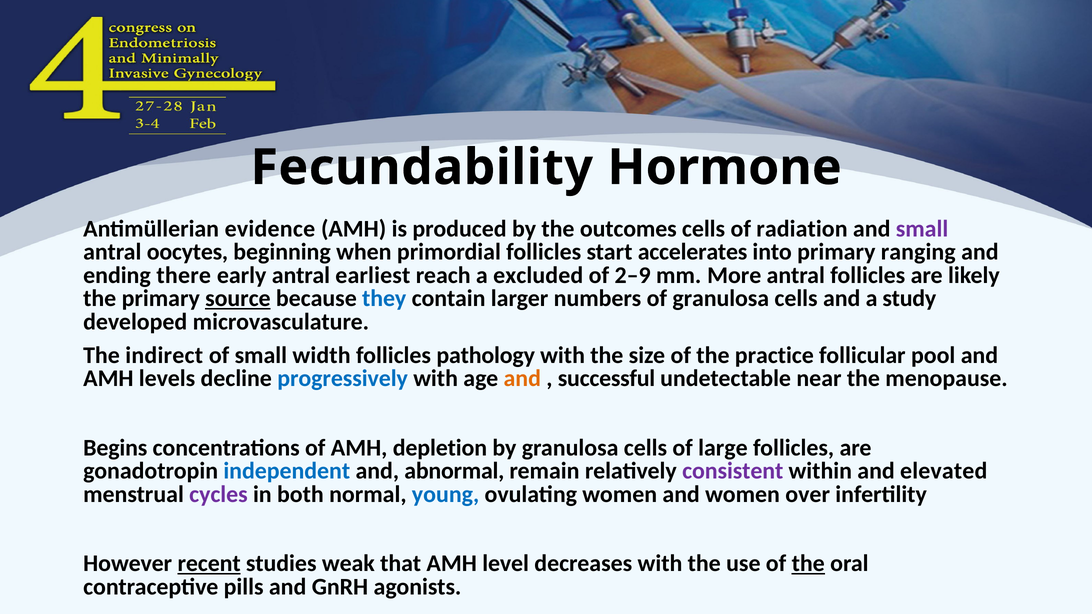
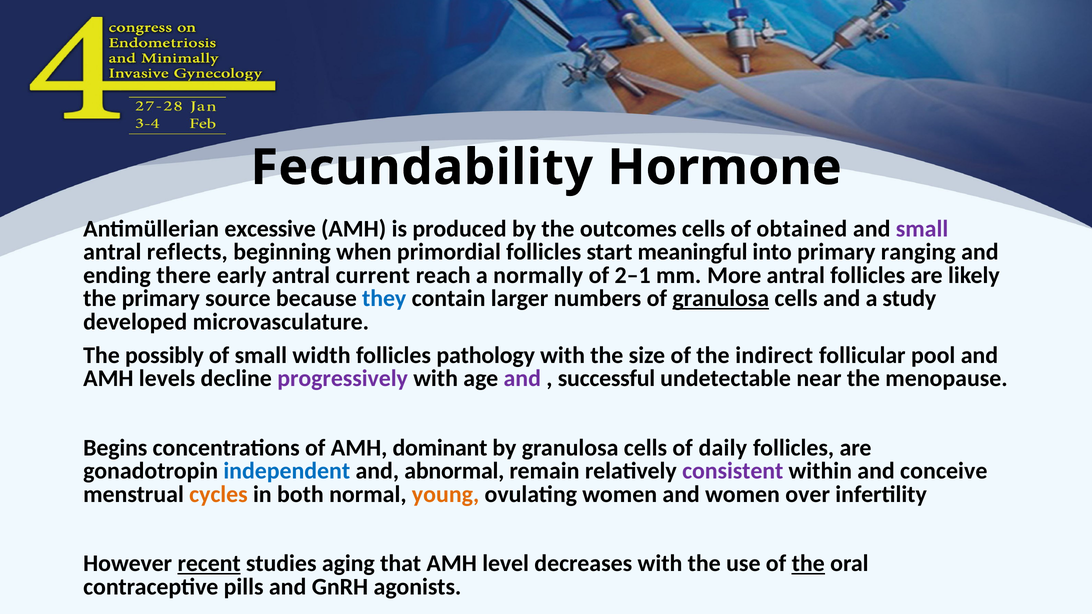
evidence: evidence -> excessive (270, 229)
radiation: radiation -> obtained (802, 229)
oocytes: oocytes -> reflects (187, 252)
accelerates: accelerates -> meaningful (693, 252)
earliest: earliest -> current (373, 275)
excluded: excluded -> normally (538, 275)
2–9: 2–9 -> 2–1 (633, 275)
source underline: present -> none (238, 299)
granulosa underline: none -> present (721, 299)
indirect: indirect -> possibly (164, 355)
practice: practice -> indirect (774, 355)
progressively colour: blue -> purple (343, 378)
and colour: orange -> purple (522, 378)
depletion: depletion -> dominant (440, 448)
large: large -> daily (723, 448)
elevated: elevated -> conceive (944, 471)
cycles colour: purple -> orange (218, 494)
young colour: blue -> orange (446, 494)
weak: weak -> aging (348, 564)
